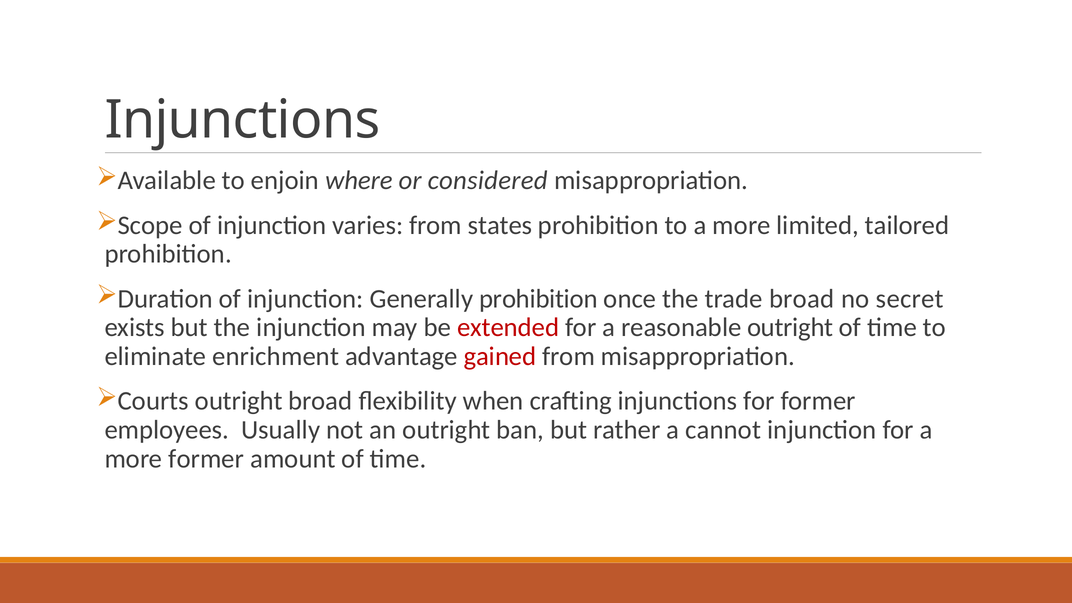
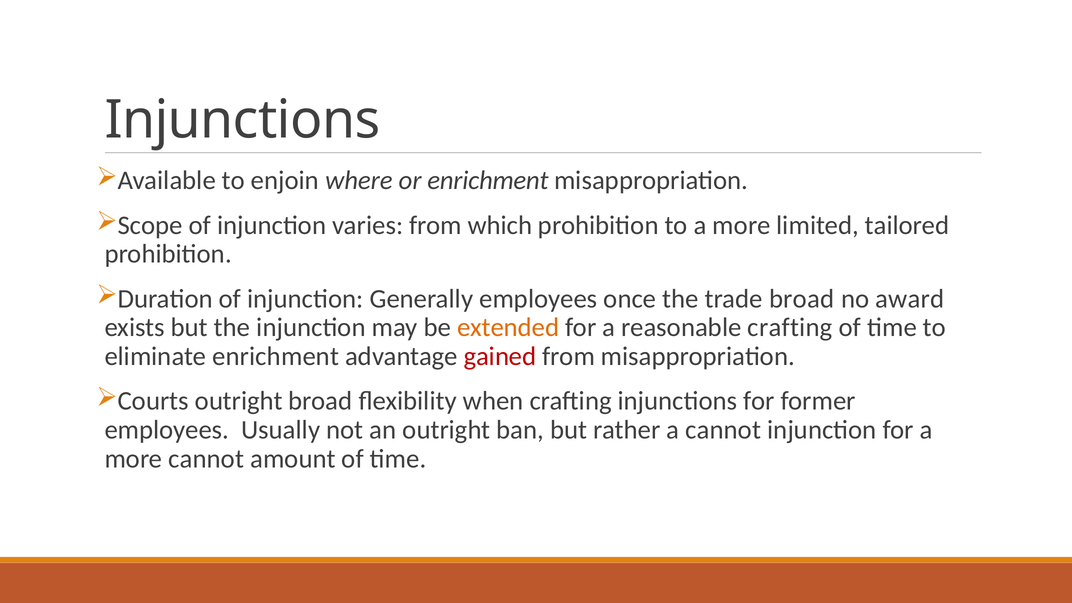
or considered: considered -> enrichment (488, 181)
states: states -> which (500, 225)
Generally prohibition: prohibition -> employees (538, 299)
secret: secret -> award (910, 299)
extended colour: red -> orange (508, 328)
reasonable outright: outright -> crafting (790, 328)
more former: former -> cannot (206, 459)
